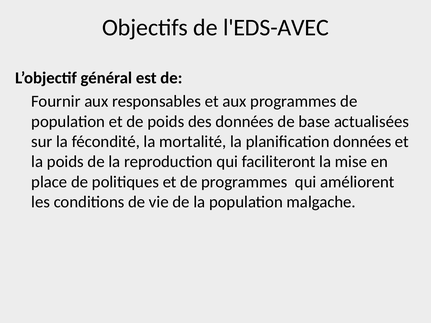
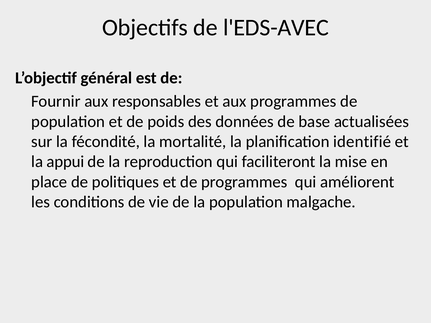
planification données: données -> identifié (362, 142)
la poids: poids -> appui (65, 162)
